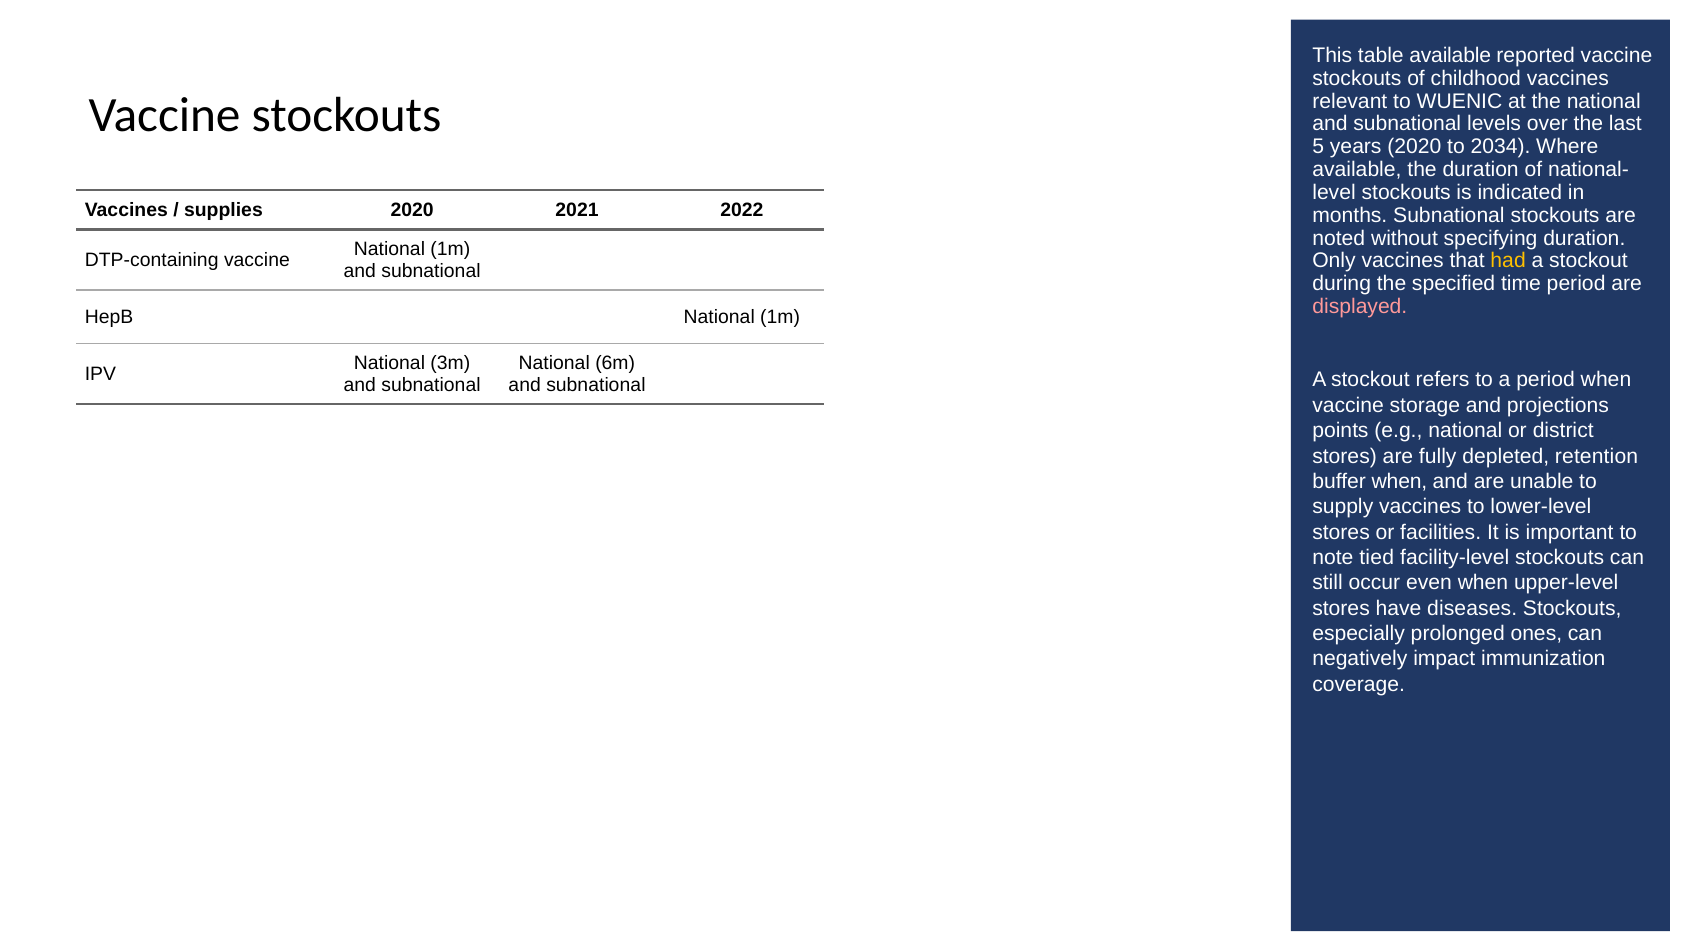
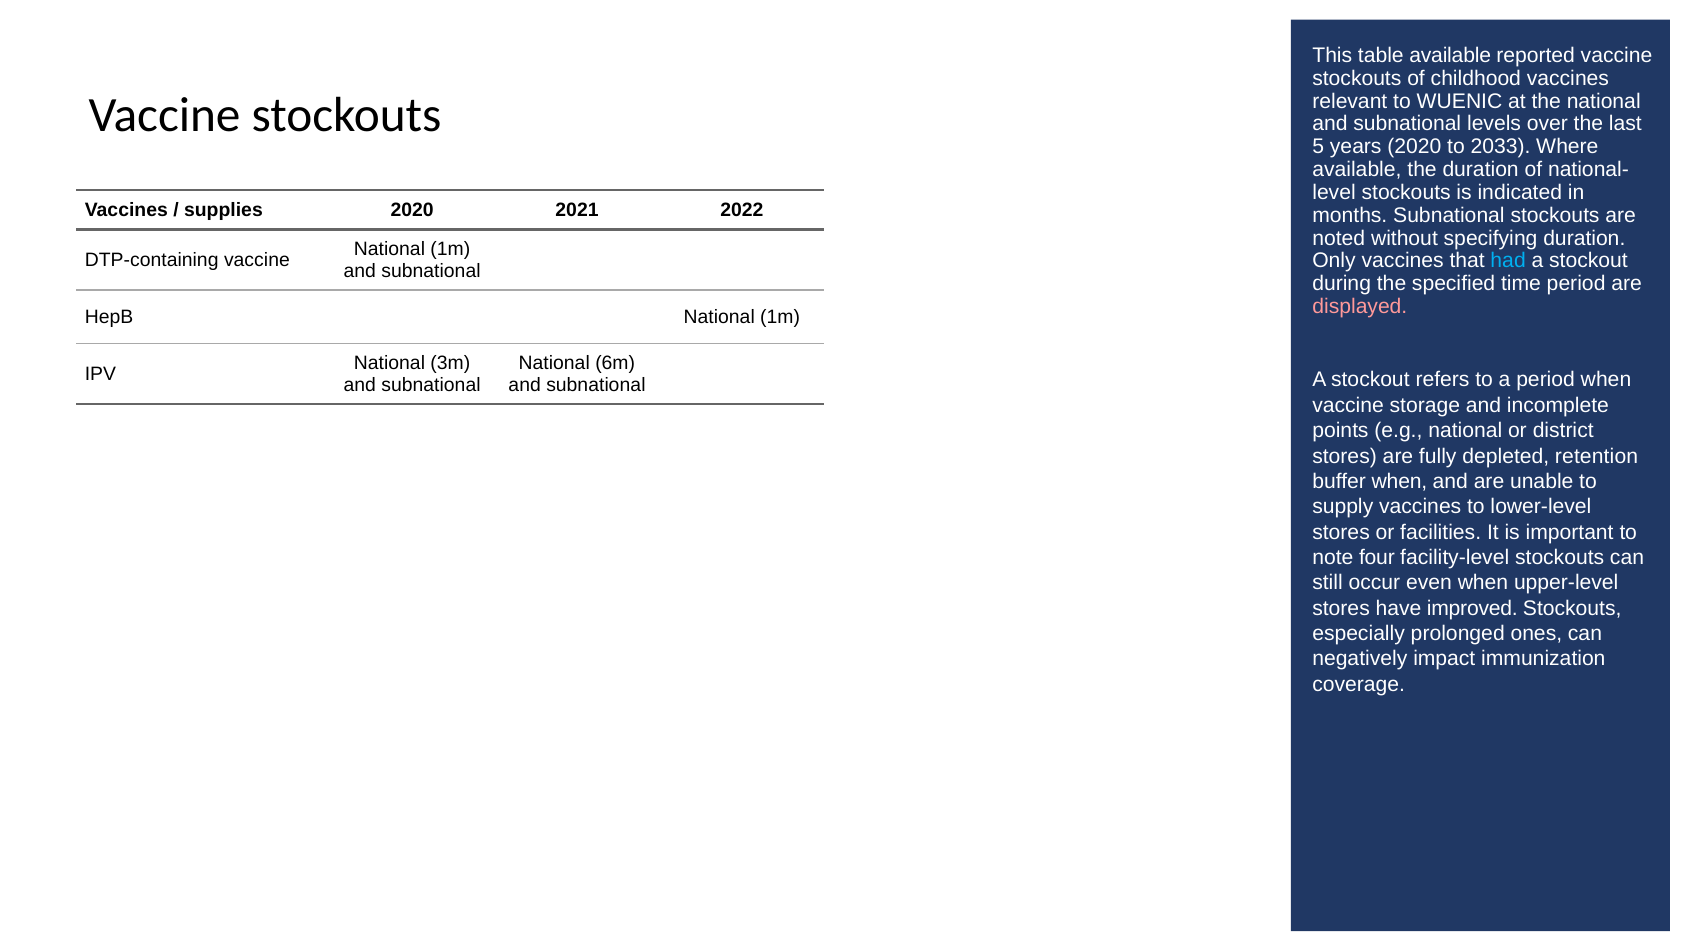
2034: 2034 -> 2033 (1501, 147)
had colour: yellow -> light blue (1508, 261)
projections: projections -> incomplete (1558, 405)
tied: tied -> four (1377, 558)
diseases: diseases -> improved (1472, 608)
